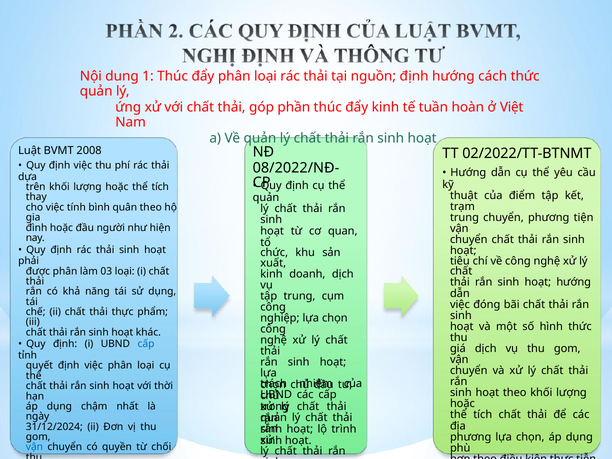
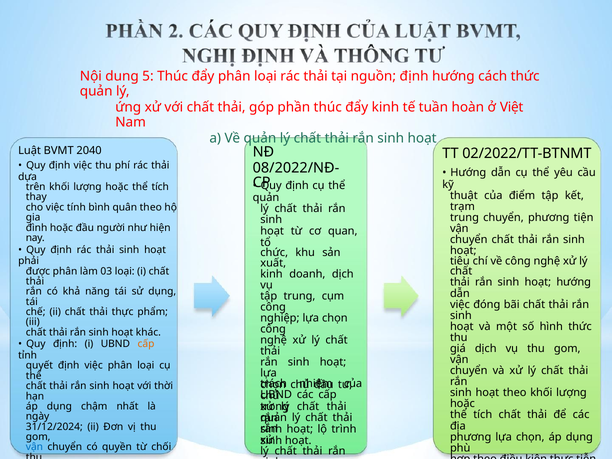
1: 1 -> 5 (148, 76)
2008: 2008 -> 2040 (89, 151)
cấp colour: blue -> orange (146, 344)
